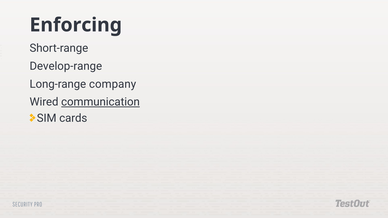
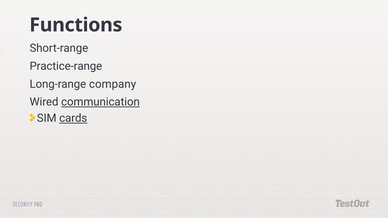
Enforcing: Enforcing -> Functions (76, 25)
Develop-range: Develop-range -> Practice-range (66, 66)
cards underline: none -> present (73, 118)
